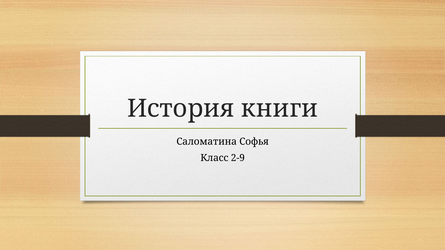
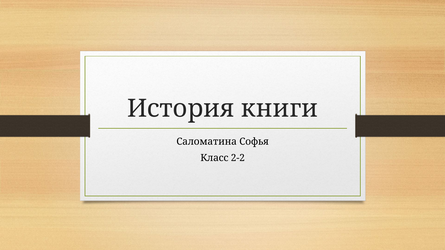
2-9: 2-9 -> 2-2 (238, 158)
